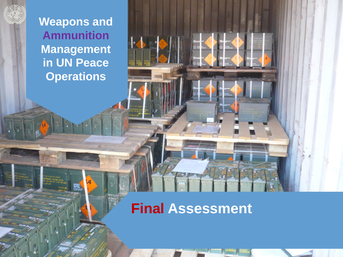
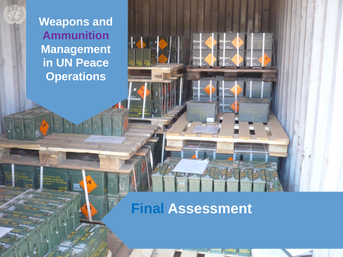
Final colour: red -> blue (148, 209)
